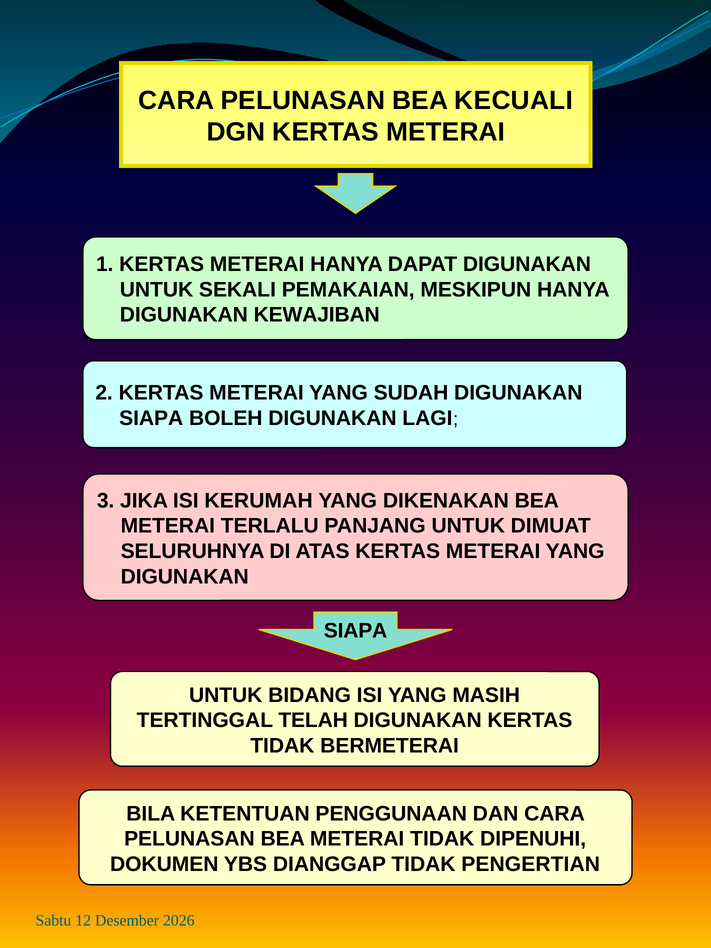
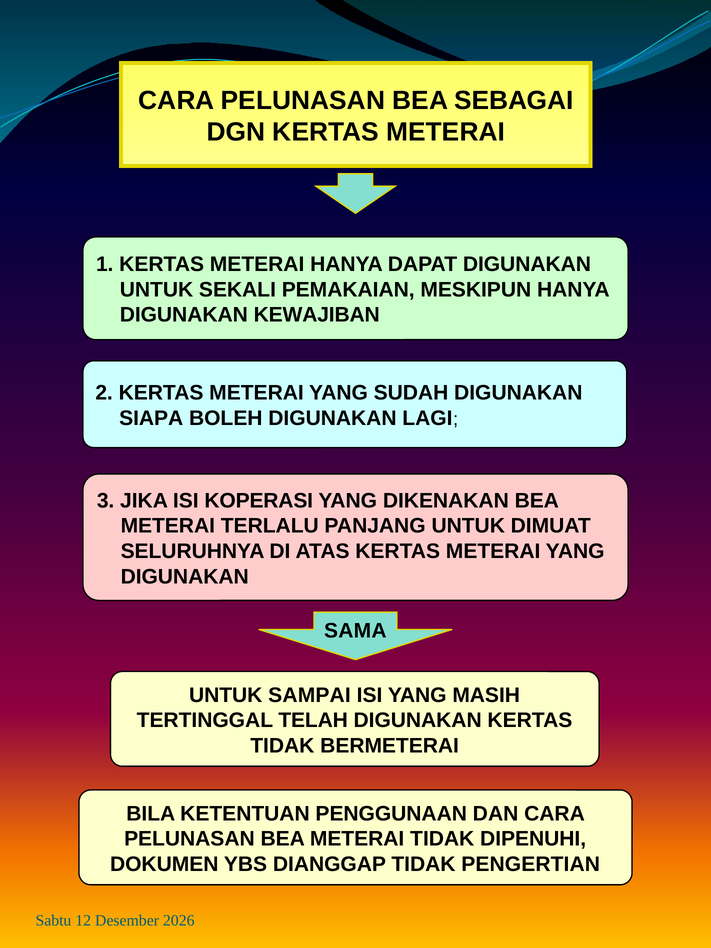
KECUALI: KECUALI -> SEBAGAI (514, 101)
KERUMAH: KERUMAH -> KOPERASI (259, 501)
SIAPA: SIAPA -> SAMA (355, 631)
BIDANG: BIDANG -> SAMPAI (310, 695)
